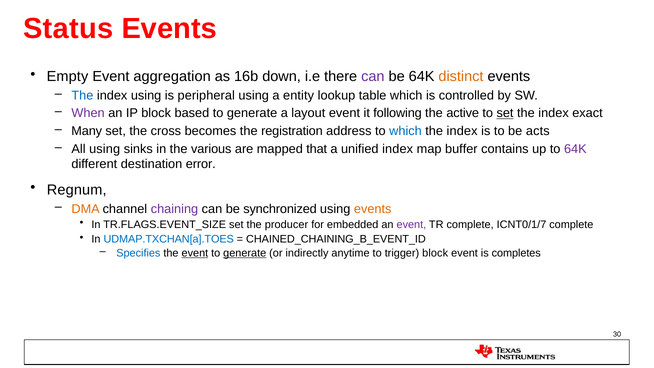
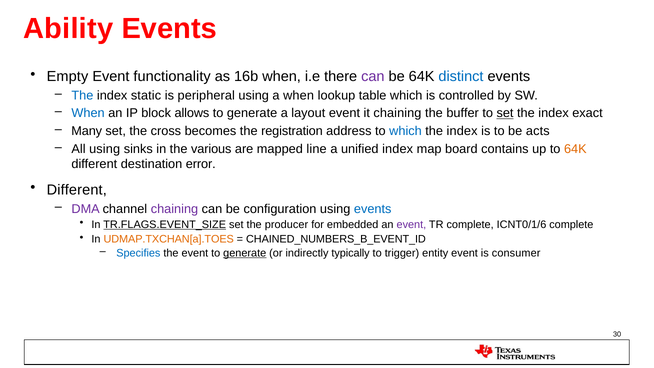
Status: Status -> Ability (68, 29)
aggregation: aggregation -> functionality (172, 77)
16b down: down -> when (282, 77)
distinct colour: orange -> blue (461, 77)
index using: using -> static (146, 95)
a entity: entity -> when (299, 95)
When colour: purple -> blue (88, 113)
based: based -> allows (192, 113)
it following: following -> chaining (397, 113)
active: active -> buffer (463, 113)
that: that -> line (317, 149)
buffer: buffer -> board (461, 149)
64K colour: purple -> orange (575, 149)
Regnum: Regnum -> Different (77, 190)
DMA colour: orange -> purple (86, 209)
synchronized: synchronized -> configuration (280, 209)
events colour: orange -> blue (373, 209)
TR.FLAGS.EVENT_SIZE underline: none -> present (165, 225)
ICNT0/1/7: ICNT0/1/7 -> ICNT0/1/6 (521, 225)
UDMAP.TXCHAN[a].TOES colour: blue -> orange (169, 239)
CHAINED_CHAINING_B_EVENT_ID: CHAINED_CHAINING_B_EVENT_ID -> CHAINED_NUMBERS_B_EVENT_ID (336, 239)
event underline: present -> none (195, 253)
anytime: anytime -> typically (351, 253)
trigger block: block -> entity (435, 253)
completes: completes -> consumer (516, 253)
